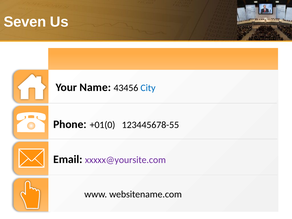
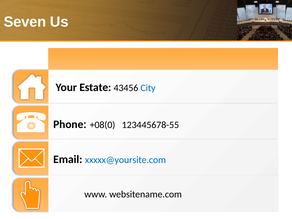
Name: Name -> Estate (95, 87)
+01(0: +01(0 -> +08(0 (102, 125)
xxxxx@yoursite.com colour: purple -> blue (125, 160)
